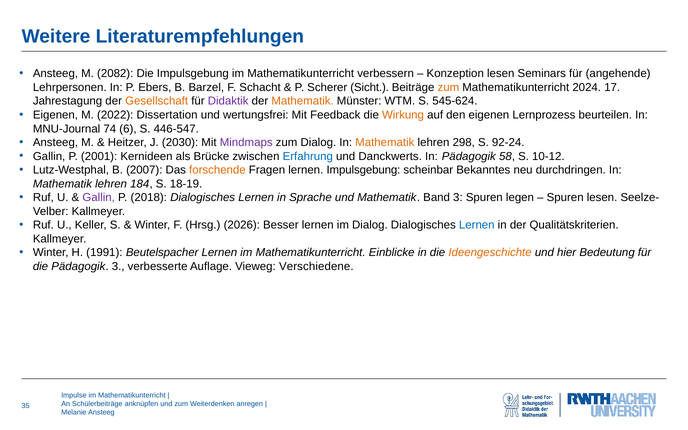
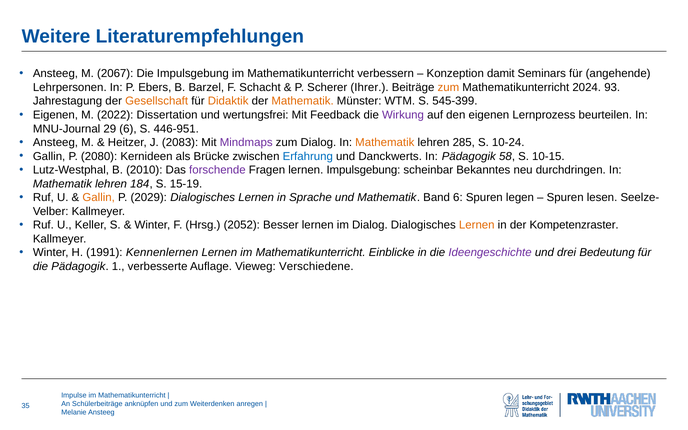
2082: 2082 -> 2067 (115, 74)
Konzeption lesen: lesen -> damit (501, 74)
Sicht: Sicht -> Ihrer (370, 87)
17: 17 -> 93 (612, 87)
Didaktik colour: purple -> orange (228, 101)
545-624: 545-624 -> 545-399 (455, 101)
Wirkung colour: orange -> purple (403, 115)
74: 74 -> 29 (110, 129)
446-547: 446-547 -> 446-951 (176, 129)
2030: 2030 -> 2083 (180, 142)
298: 298 -> 285 (464, 142)
92-24: 92-24 -> 10-24 (508, 142)
2001: 2001 -> 2080 (99, 156)
10-12: 10-12 -> 10-15 (548, 156)
2007: 2007 -> 2010 (144, 170)
forschende colour: orange -> purple (217, 170)
18-19: 18-19 -> 15-19 (186, 184)
Gallin colour: purple -> orange (99, 198)
2018: 2018 -> 2029 (149, 198)
Band 3: 3 -> 6 (458, 198)
2026: 2026 -> 2052 (242, 225)
Lernen colour: blue -> orange (477, 225)
Qualitätskriterien: Qualitätskriterien -> Kompetenzraster (574, 225)
Beutelspacher: Beutelspacher -> Kennenlernen (162, 253)
Ideengeschichte colour: orange -> purple (490, 253)
hier: hier -> drei (567, 253)
Pädagogik 3: 3 -> 1 (118, 266)
